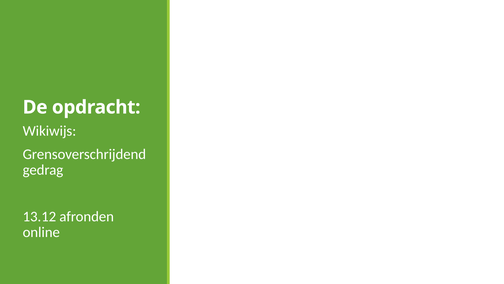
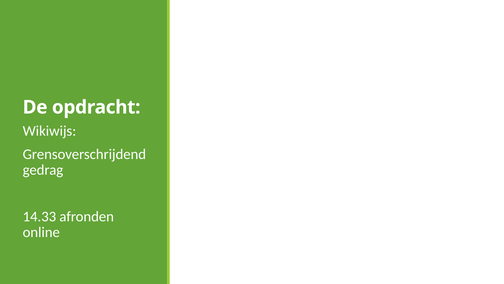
13.12: 13.12 -> 14.33 (39, 216)
